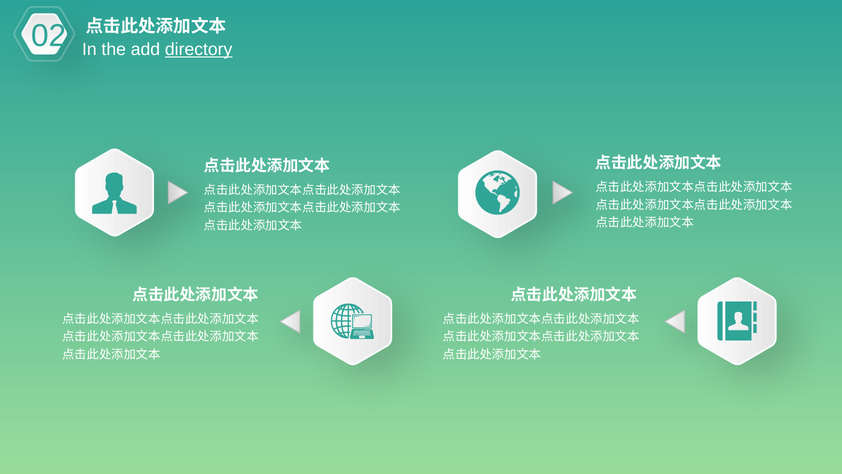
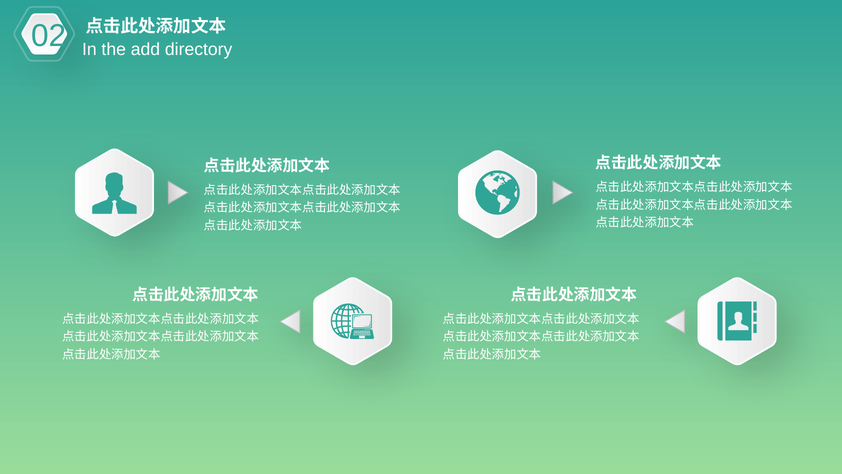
directory underline: present -> none (199, 50)
